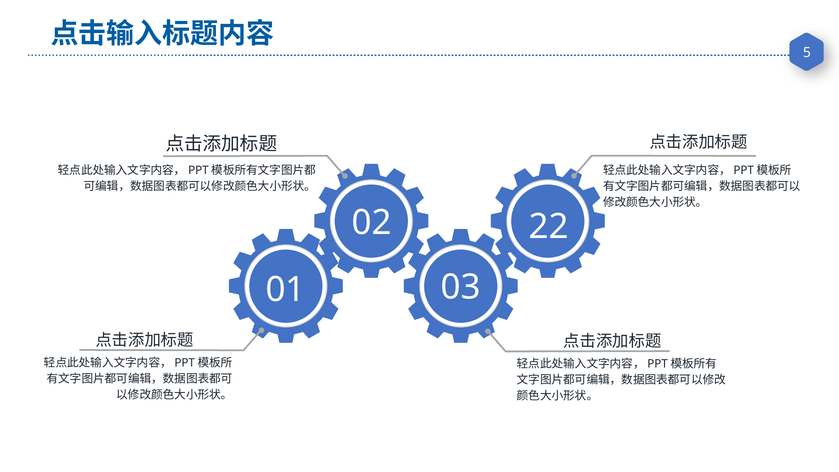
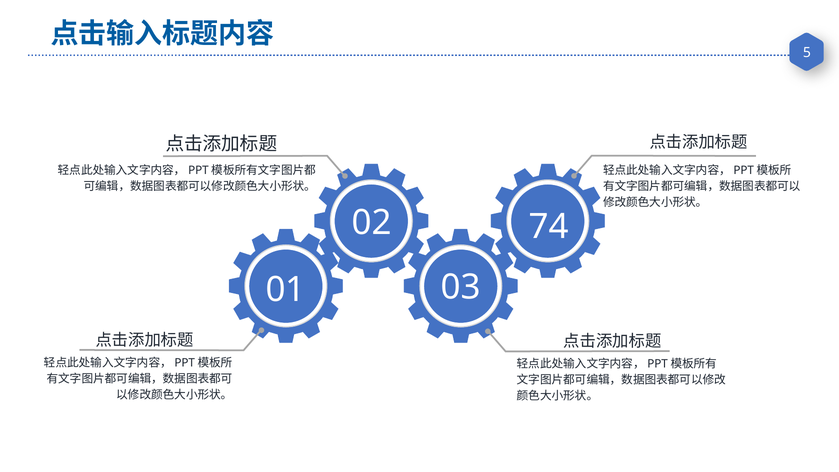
22: 22 -> 74 (549, 227)
